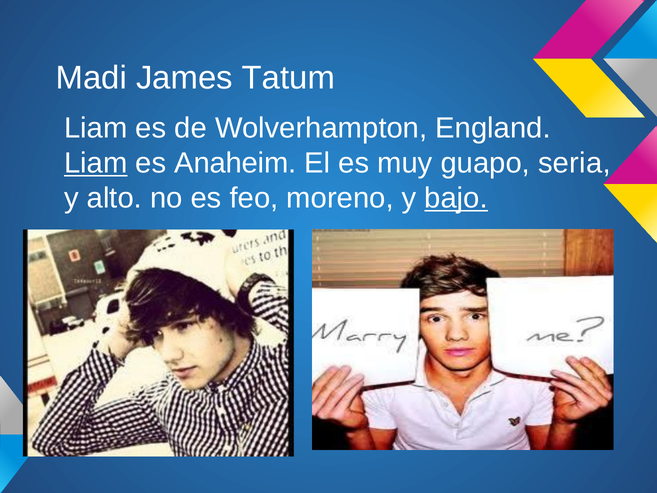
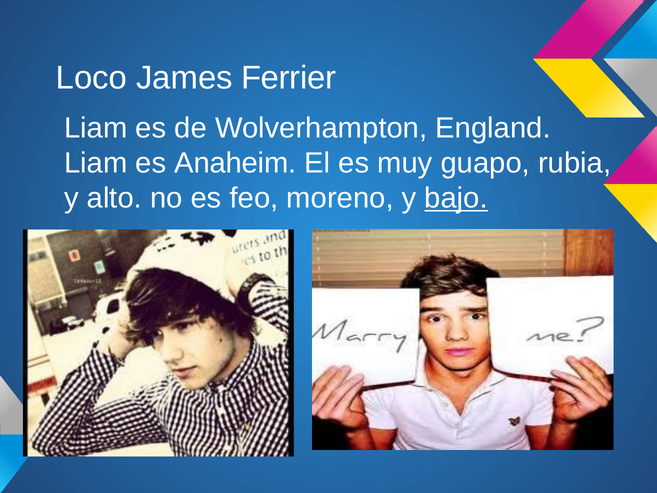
Madi: Madi -> Loco (91, 78)
Tatum: Tatum -> Ferrier (289, 78)
Liam underline: present -> none (96, 163)
seria: seria -> rubia (575, 163)
